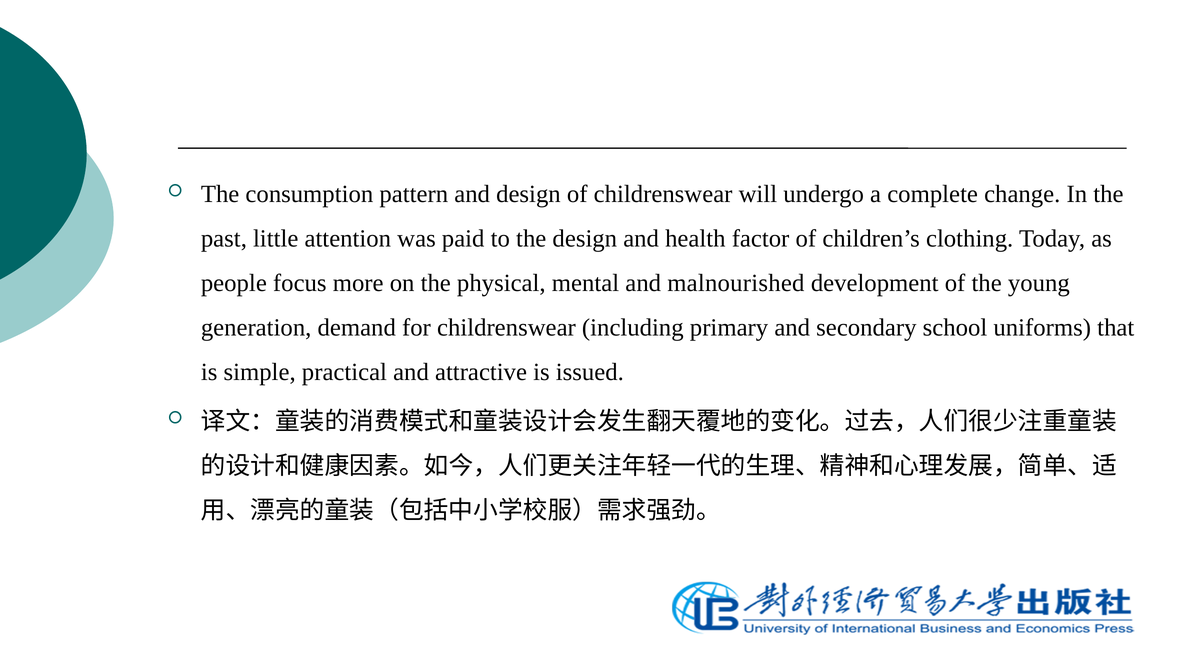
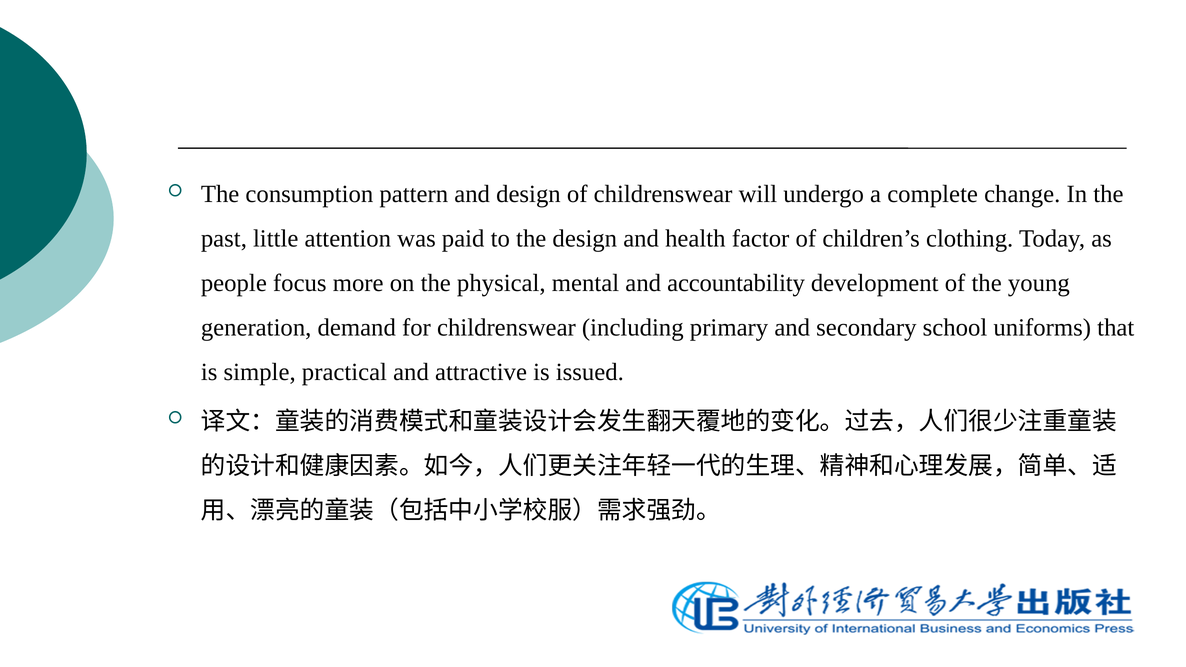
malnourished: malnourished -> accountability (736, 283)
